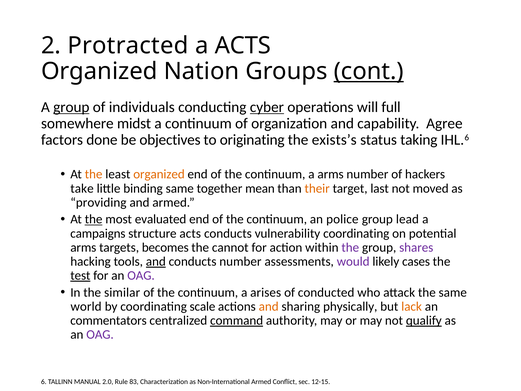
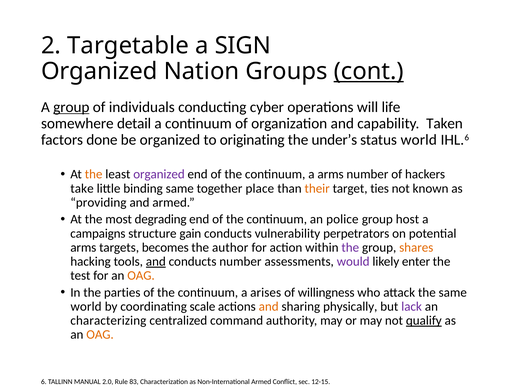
Protracted: Protracted -> Targetable (128, 46)
a ACTS: ACTS -> SIGN (243, 46)
cyber underline: present -> none (267, 107)
full: full -> life (391, 107)
midst: midst -> detail (134, 123)
Agree: Agree -> Taken (444, 123)
be objectives: objectives -> organized (170, 140)
exists’s: exists’s -> under’s (334, 140)
status taking: taking -> world (419, 140)
organized colour: orange -> purple (159, 174)
mean: mean -> place (260, 188)
last: last -> ties (380, 188)
moved: moved -> known (431, 188)
the underline: present -> none (94, 219)
evaluated: evaluated -> degrading (161, 219)
lead: lead -> host (407, 219)
structure acts: acts -> gain (190, 233)
vulnerability coordinating: coordinating -> perpetrators (356, 233)
cannot: cannot -> author (230, 247)
shares colour: purple -> orange (416, 247)
cases: cases -> enter (416, 261)
test underline: present -> none (80, 275)
OAG colour: purple -> orange (141, 275)
similar: similar -> parties (122, 292)
conducted: conducted -> willingness (326, 292)
lack colour: orange -> purple (412, 306)
commentators: commentators -> characterizing (108, 320)
command underline: present -> none (237, 320)
OAG colour: purple -> orange (100, 334)
